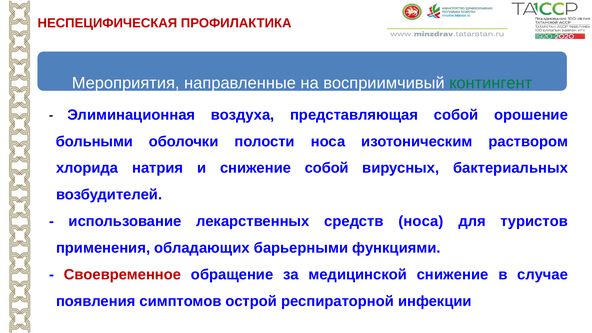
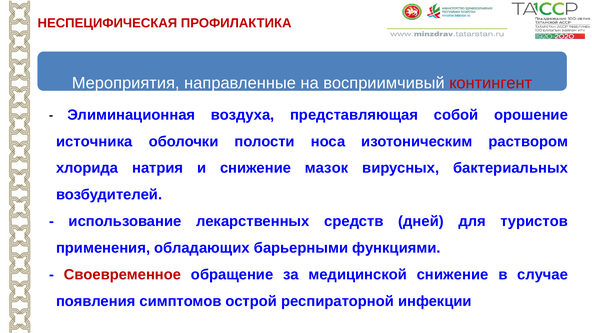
контингент colour: green -> red (491, 83)
больными: больными -> источника (94, 141)
снижение собой: собой -> мазок (327, 168)
средств носа: носа -> дней (421, 221)
